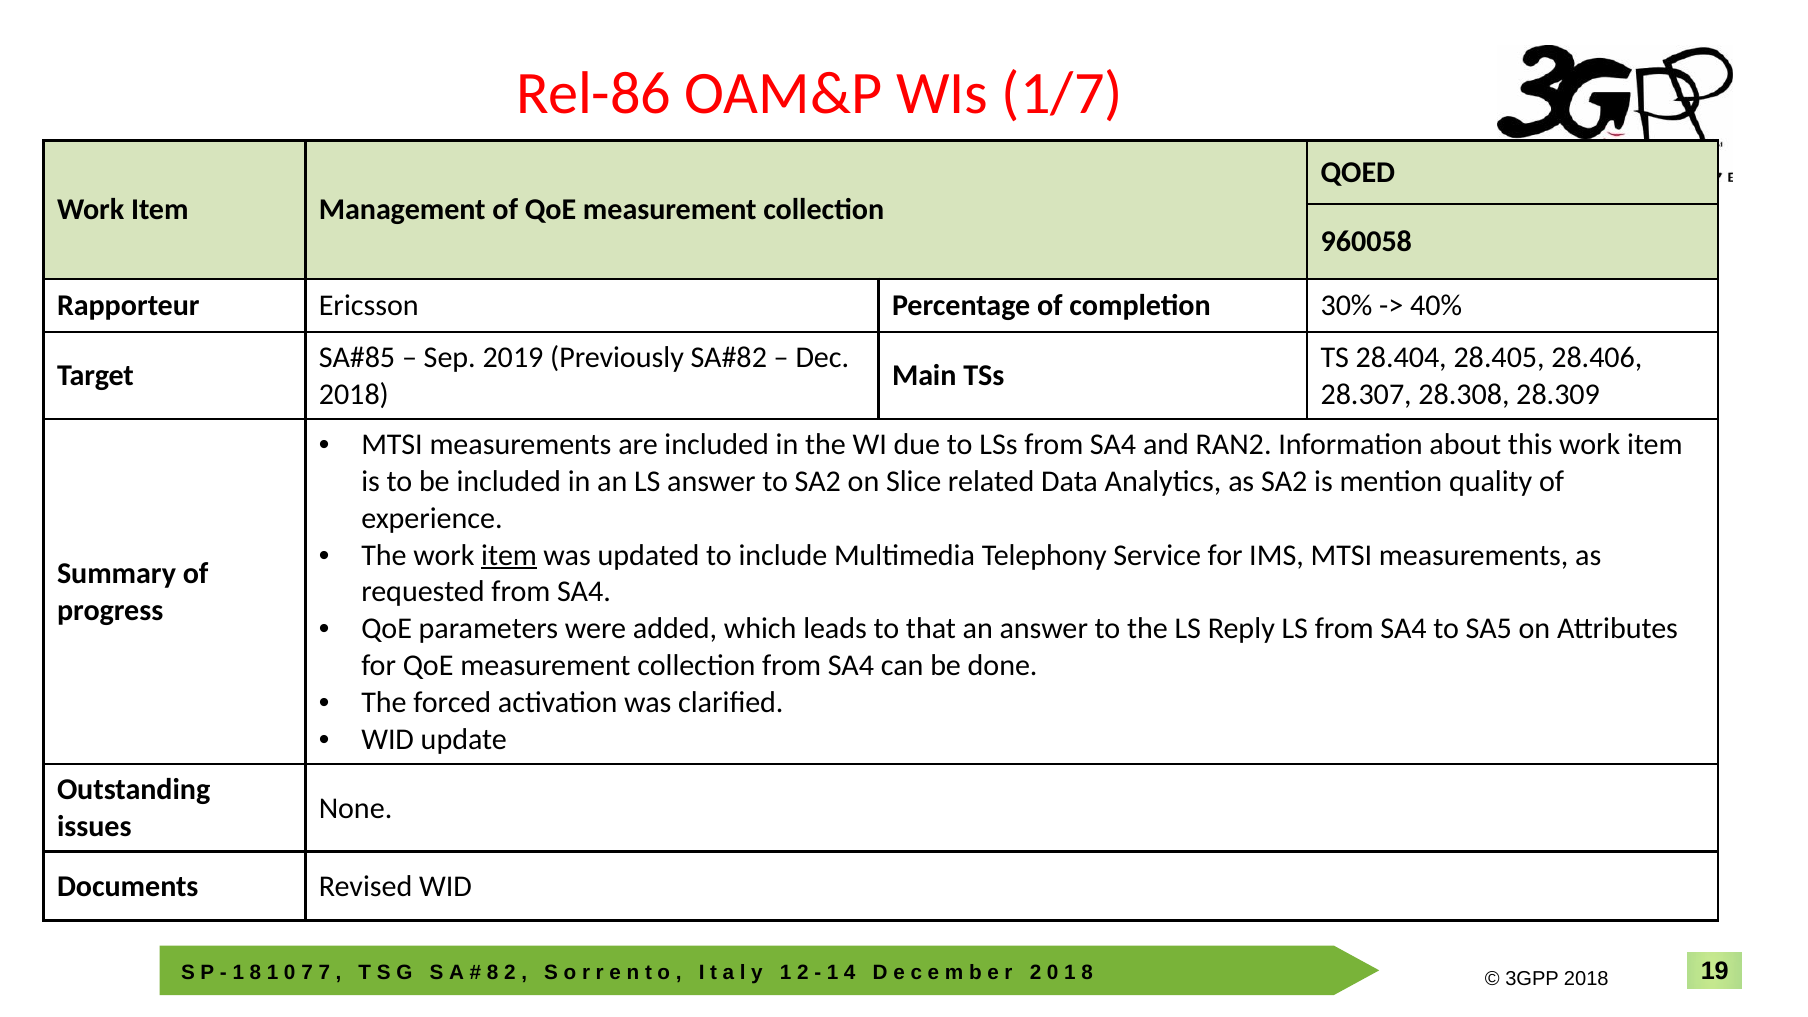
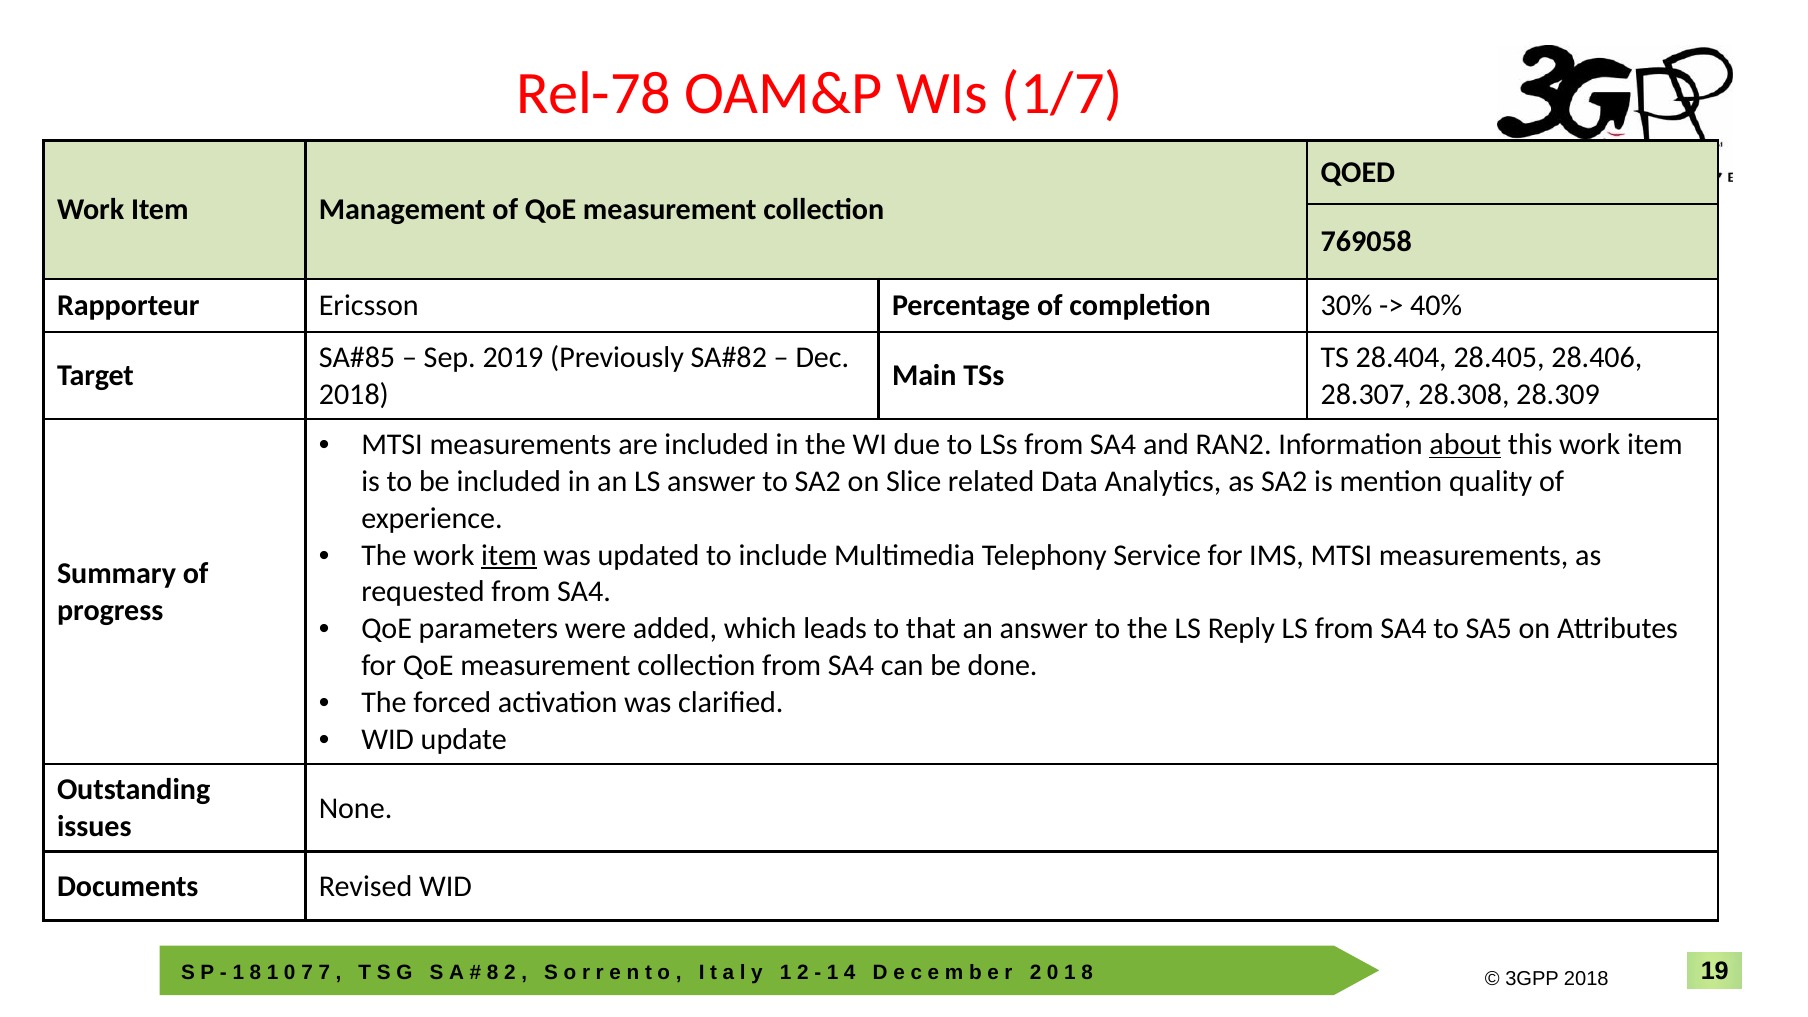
Rel-86: Rel-86 -> Rel-78 (594, 94)
960058: 960058 -> 769058 (1366, 242)
about underline: none -> present (1465, 445)
